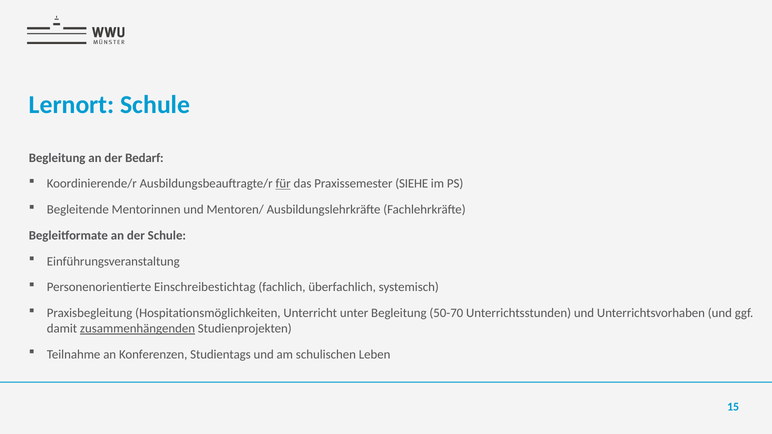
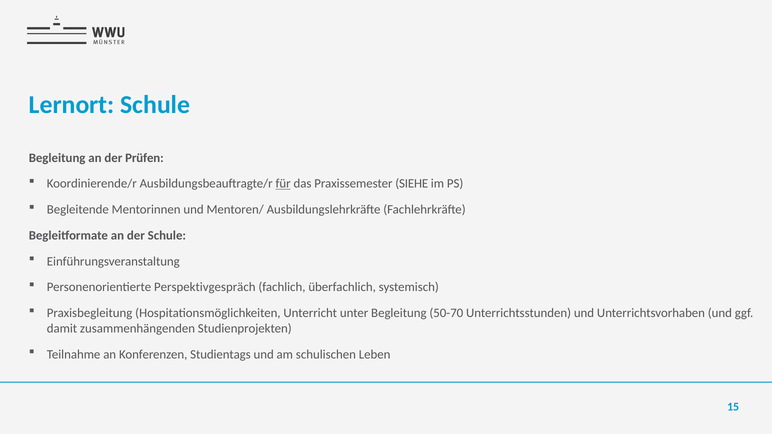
Bedarf: Bedarf -> Prüfen (144, 158)
Einschreibestichtag: Einschreibestichtag -> Perspektivgespräch (205, 287)
zusammenhängenden underline: present -> none (138, 329)
